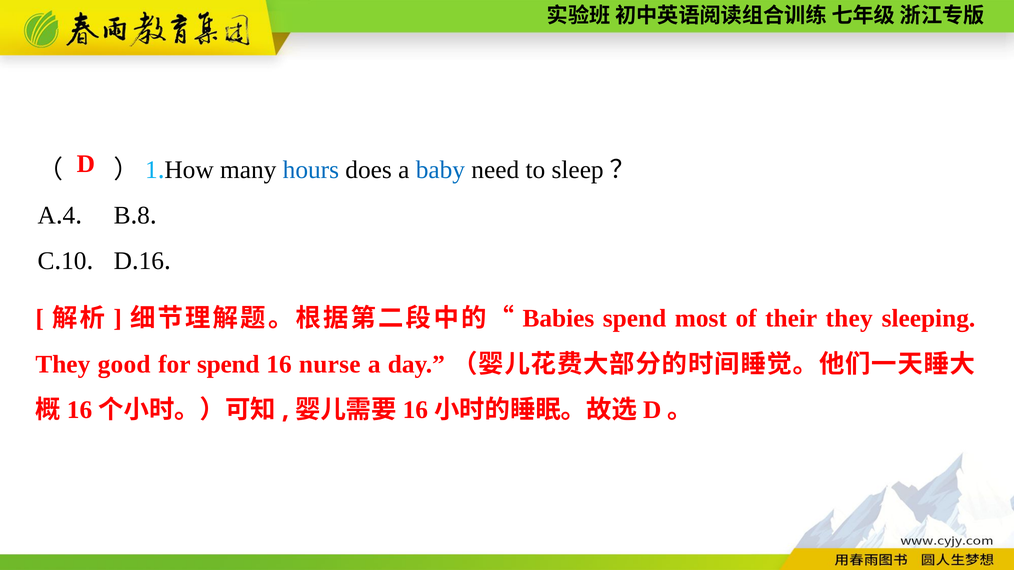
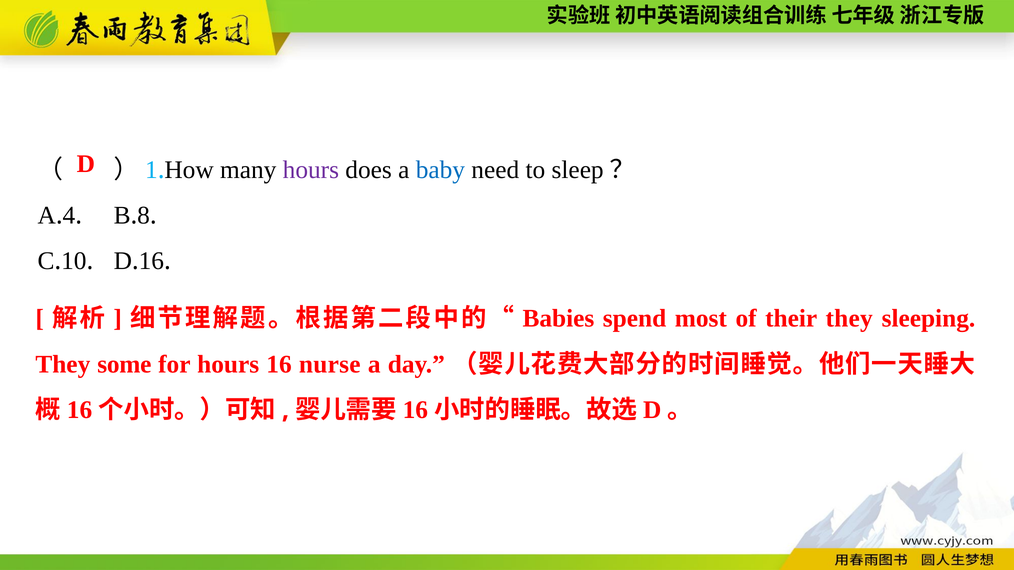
hours colour: blue -> purple (311, 170)
good: good -> some (124, 365)
for spend: spend -> hours (228, 365)
